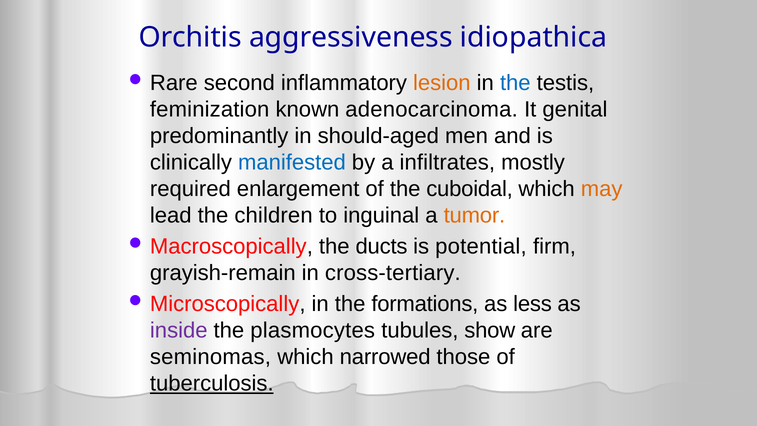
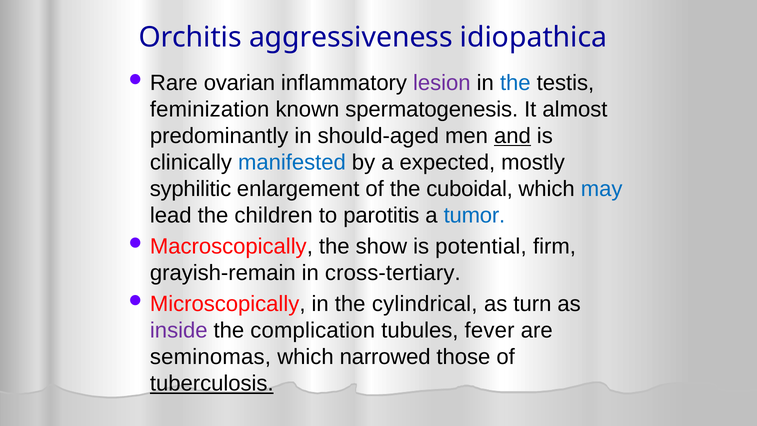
second: second -> ovarian (239, 83)
lesion colour: orange -> purple (442, 83)
adenocarcinoma: adenocarcinoma -> spermatogenesis (432, 110)
genital: genital -> almost (575, 110)
and underline: none -> present (512, 136)
infiltrates: infiltrates -> expected (447, 163)
required: required -> syphilitic (191, 189)
may colour: orange -> blue (602, 189)
inguinal: inguinal -> parotitis (381, 216)
tumor colour: orange -> blue (474, 216)
ducts: ducts -> show (381, 246)
formations: formations -> cylindrical (425, 304)
less: less -> turn (532, 304)
plasmocytes: plasmocytes -> complication (313, 330)
show: show -> fever (490, 330)
